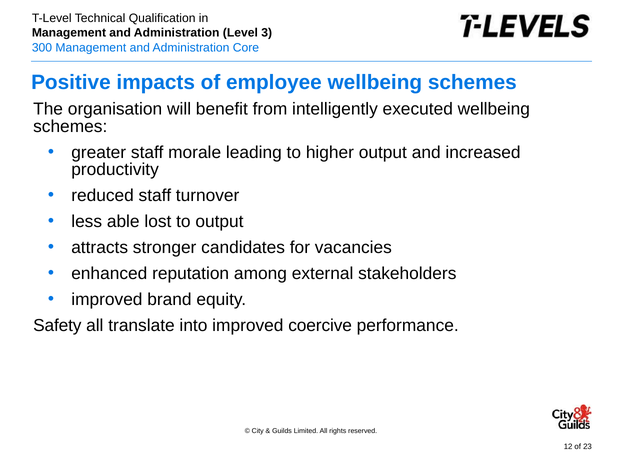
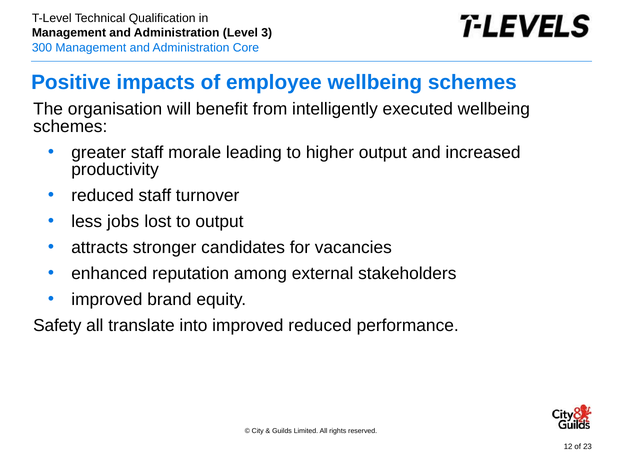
able: able -> jobs (123, 222)
improved coercive: coercive -> reduced (320, 326)
